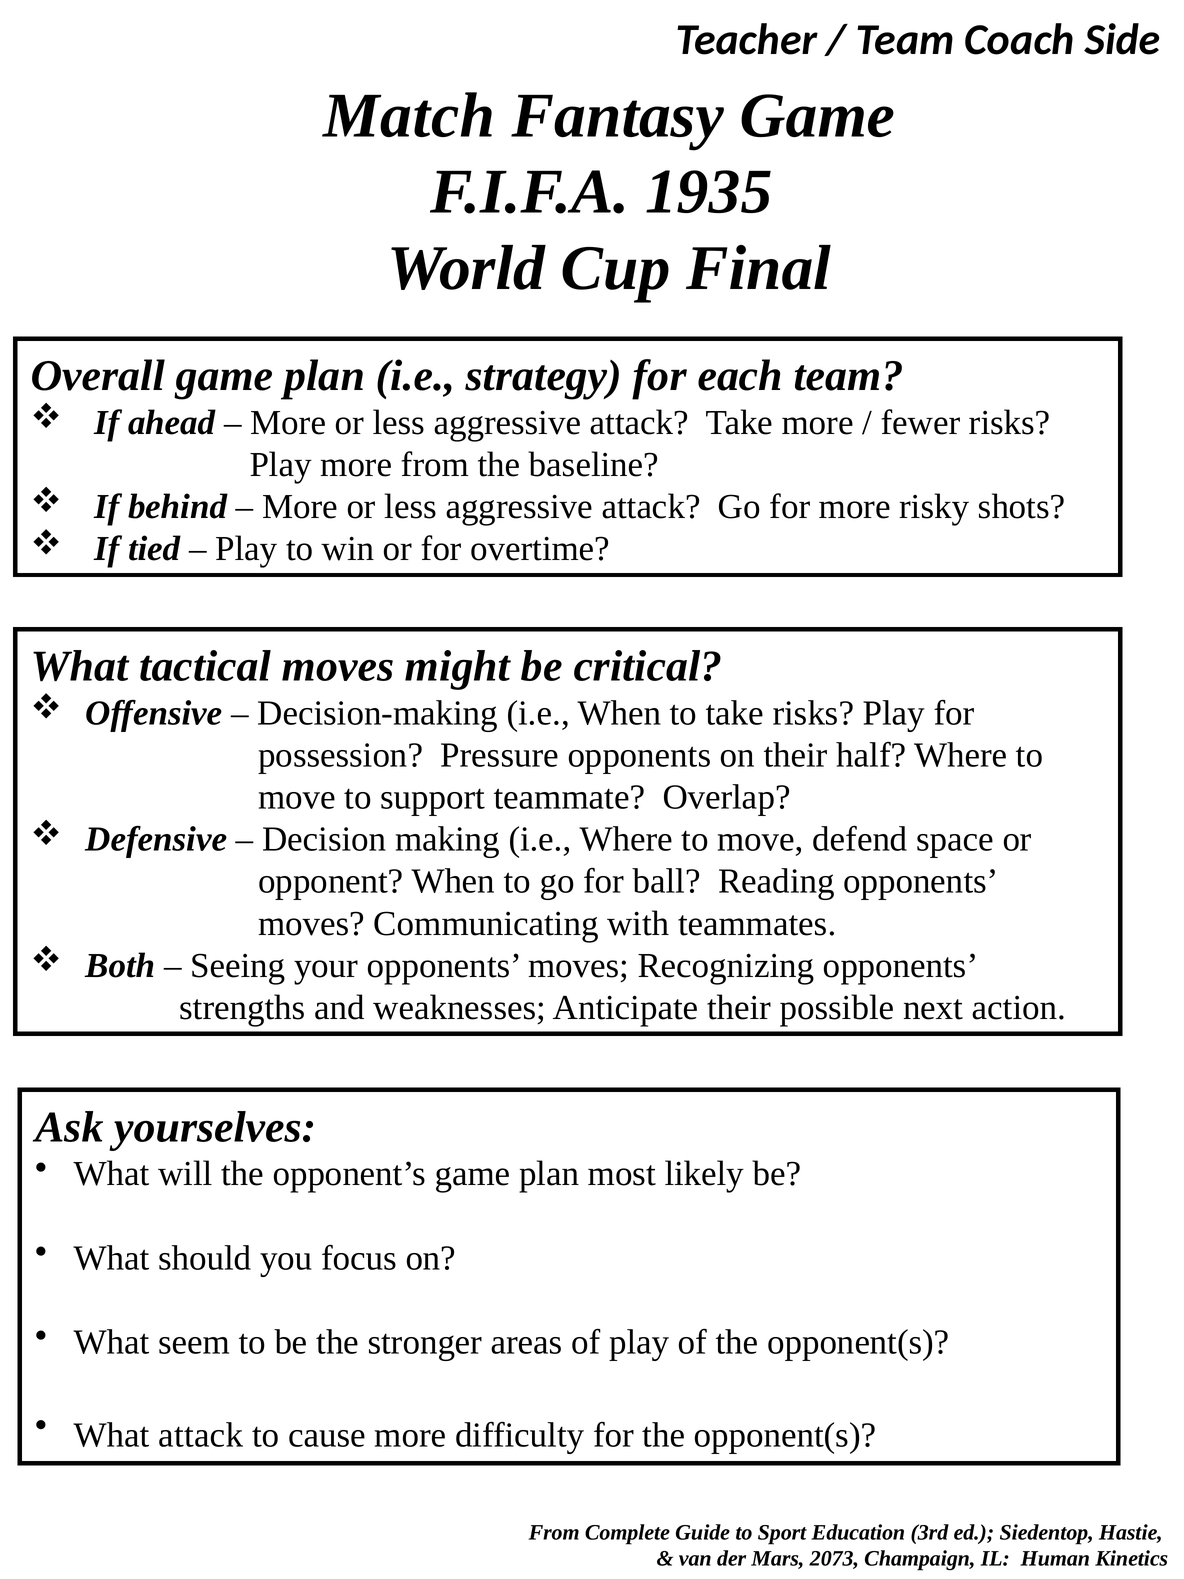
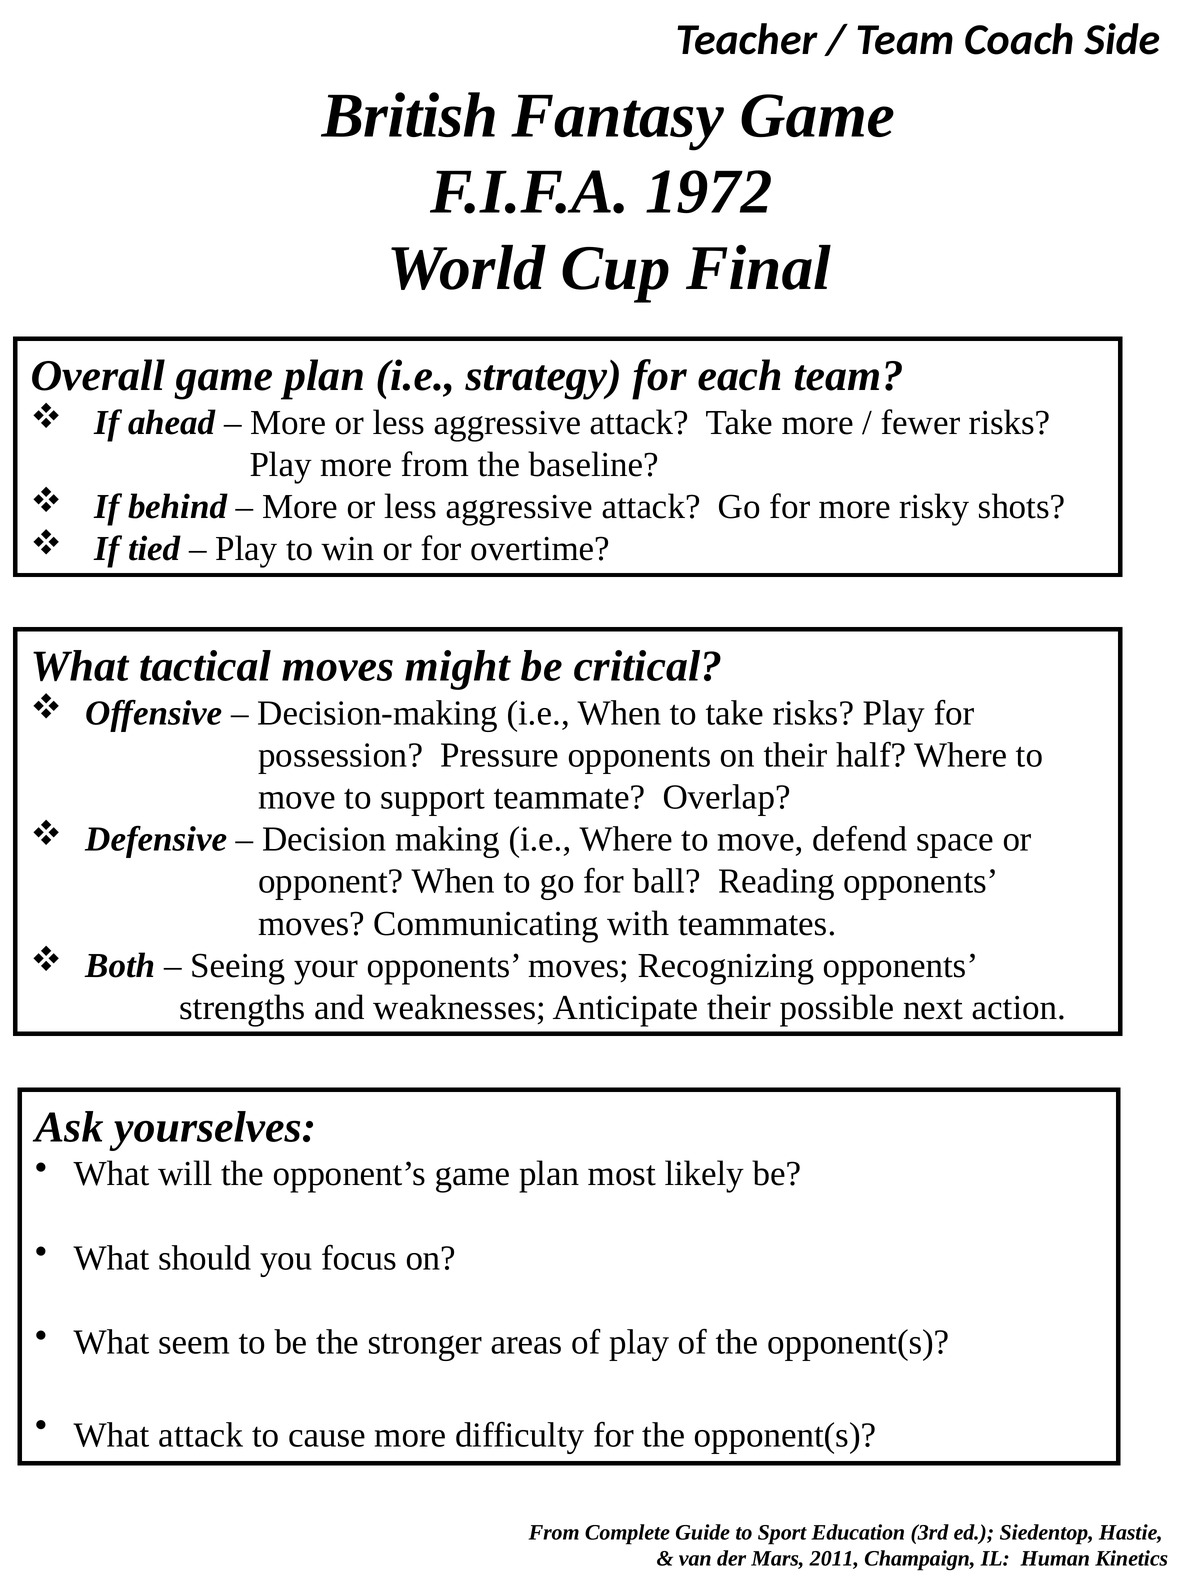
Match: Match -> British (410, 116)
1935: 1935 -> 1972 (709, 192)
2073: 2073 -> 2011 (834, 1558)
